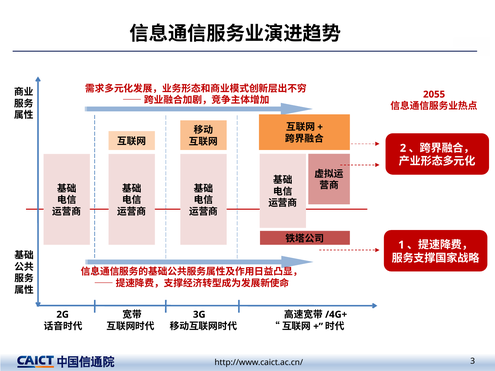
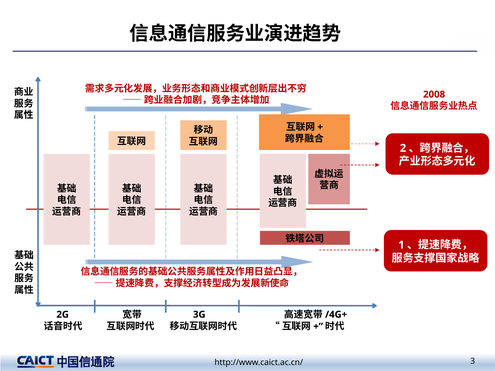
2055: 2055 -> 2008 (434, 94)
